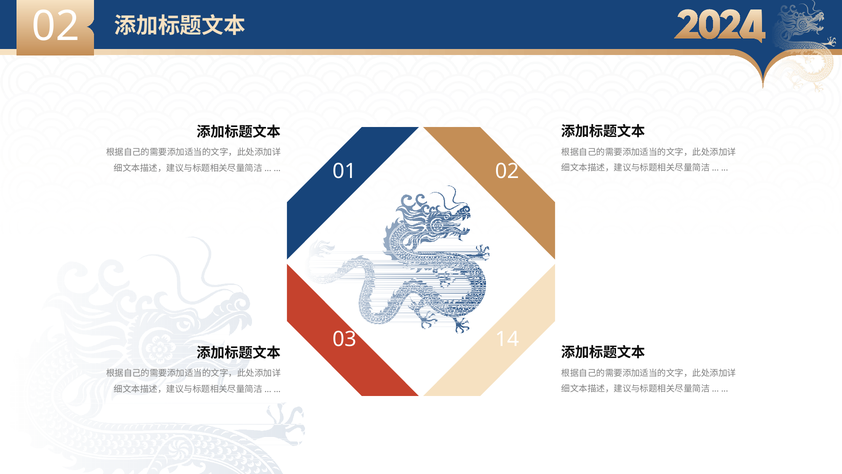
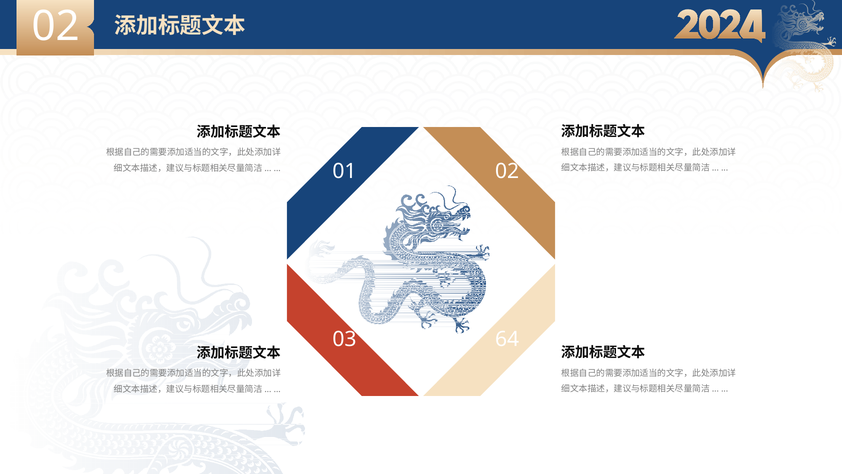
14: 14 -> 64 (507, 339)
